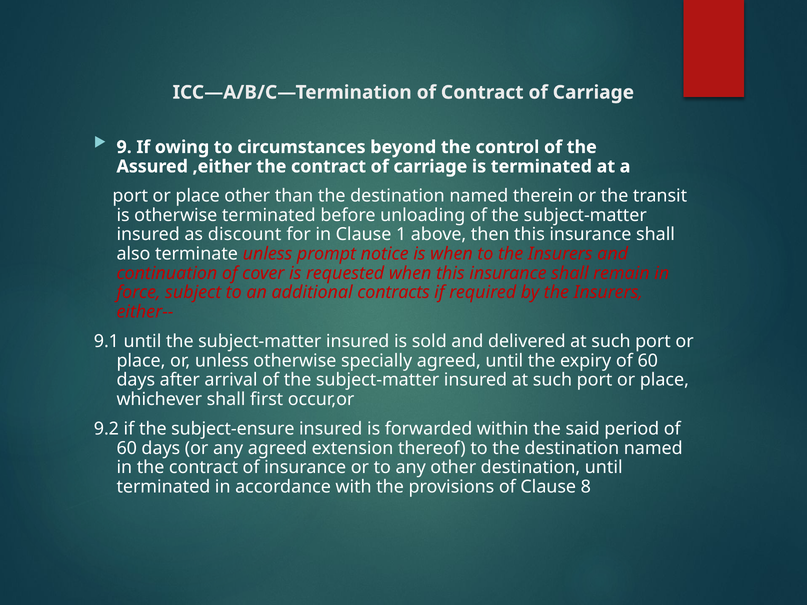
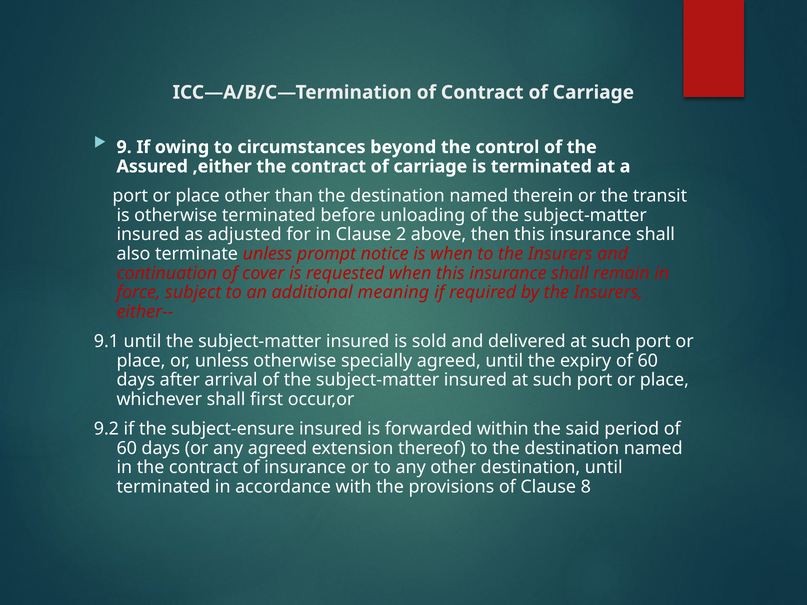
discount: discount -> adjusted (245, 235)
1: 1 -> 2 (401, 235)
contracts: contracts -> meaning (393, 293)
